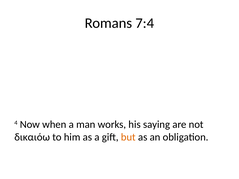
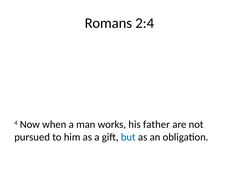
7:4: 7:4 -> 2:4 (145, 23)
saying: saying -> father (157, 125)
δικαιόω: δικαιόω -> pursued (32, 137)
but colour: orange -> blue (128, 137)
